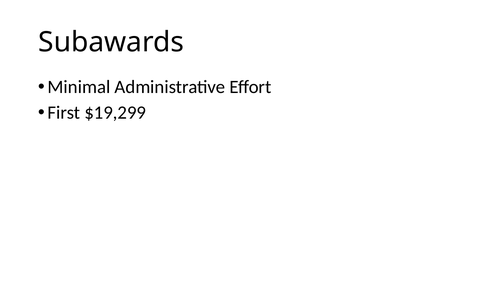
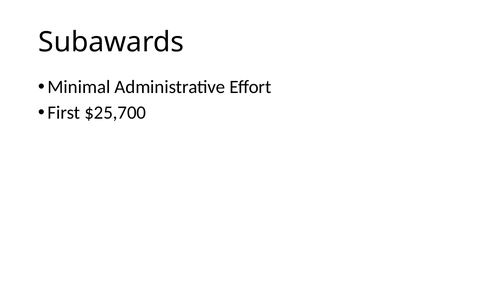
$19,299: $19,299 -> $25,700 (115, 112)
